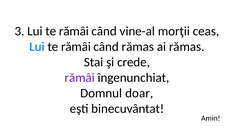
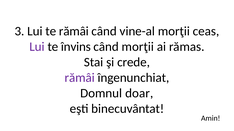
Lui colour: blue -> purple (37, 47)
rămâi: rămâi -> învins (76, 47)
când rămas: rămas -> morţii (138, 47)
